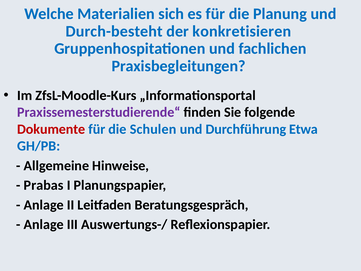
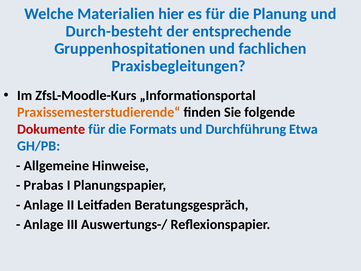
sich: sich -> hier (171, 14)
konkretisieren: konkretisieren -> entsprechende (242, 31)
Praxissemesterstudierende“ colour: purple -> orange (99, 112)
Schulen: Schulen -> Formats (153, 129)
